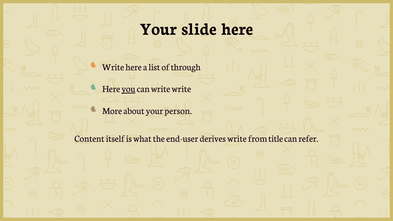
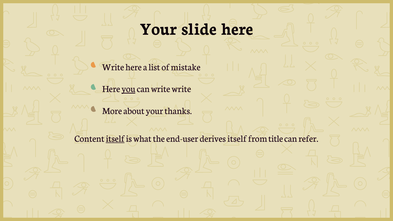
through: through -> mistake (186, 67)
person: person -> thanks (178, 111)
itself underline: none -> present (115, 139)
derives write: write -> itself (237, 139)
